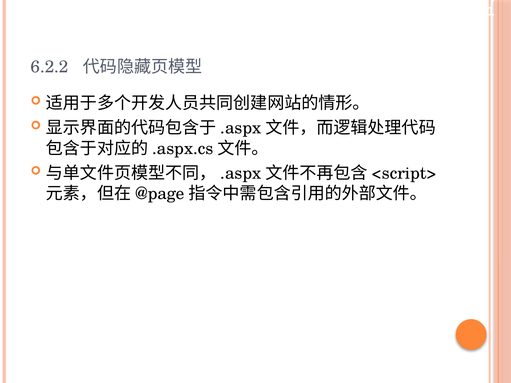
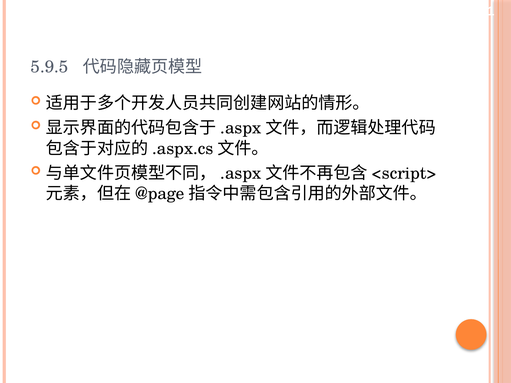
6.2.2: 6.2.2 -> 5.9.5 (49, 67)
